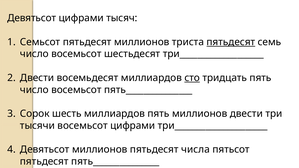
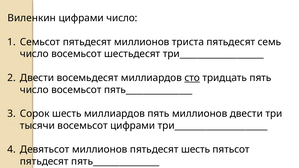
Девятьсот: Девятьсот -> Виленкин (32, 18)
цифрами тысяч: тысяч -> число (122, 18)
пятьдесят underline: present -> none (231, 42)
пятьдесят числа: числа -> шесть (196, 150)
